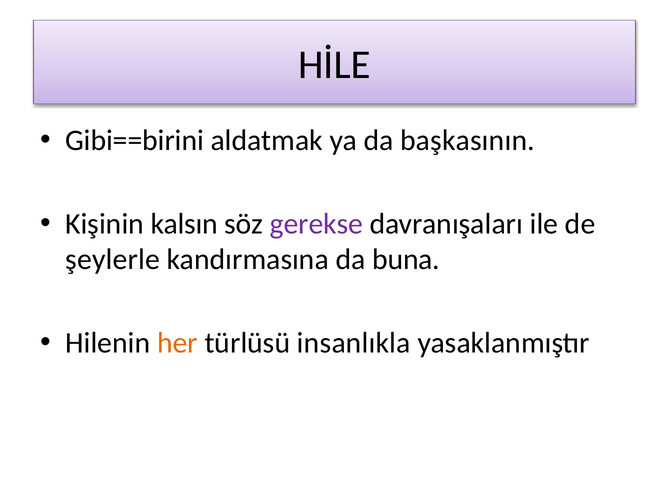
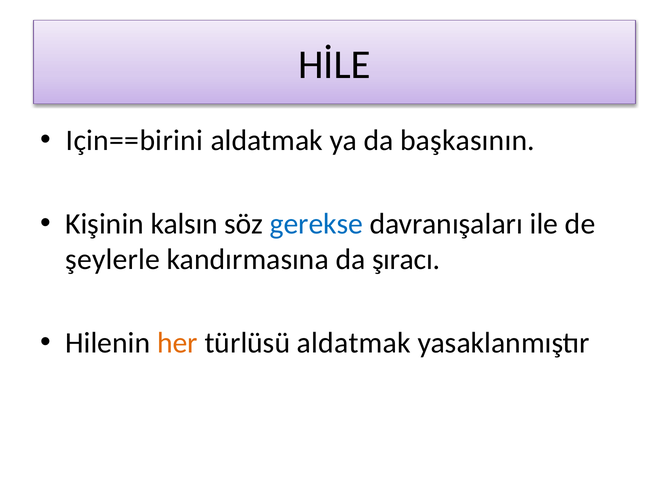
Gibi==birini: Gibi==birini -> Için==birini (134, 140)
gerekse colour: purple -> blue (316, 224)
buna: buna -> şıracı (406, 259)
türlüsü insanlıkla: insanlıkla -> aldatmak (354, 343)
